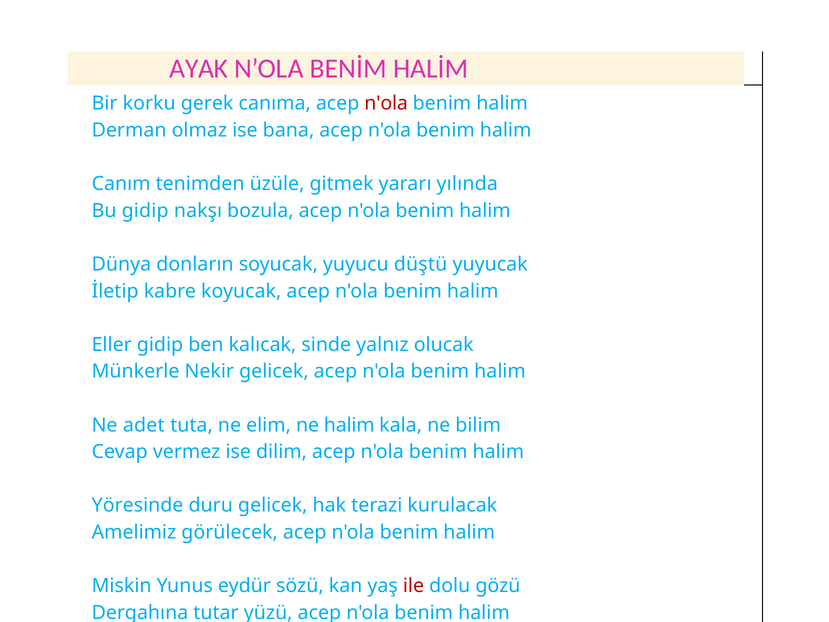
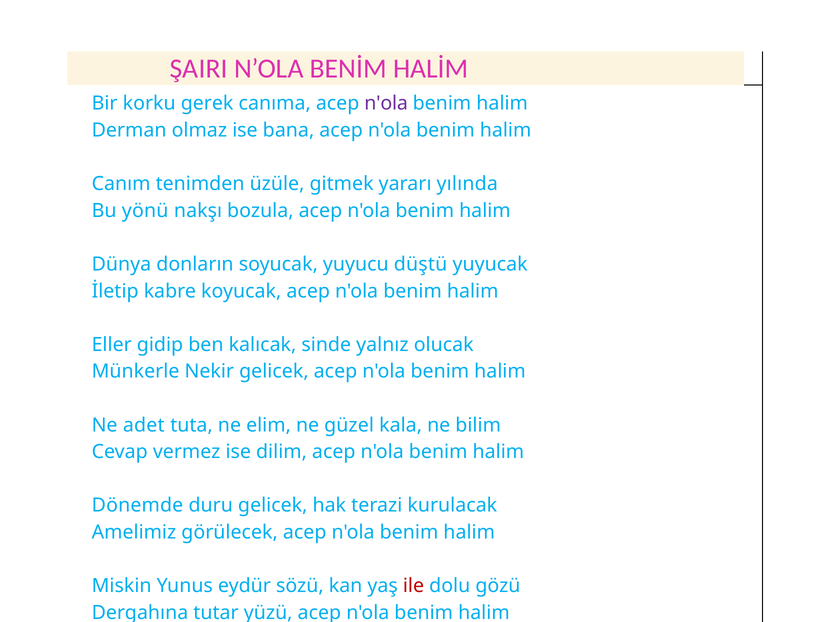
AYAK: AYAK -> ŞAIRI (199, 68)
n'ola colour: red -> purple (386, 103)
Bu gidip: gidip -> yönü (145, 211)
ne halim: halim -> güzel (349, 425)
Yöresinde: Yöresinde -> Dönemde (137, 505)
